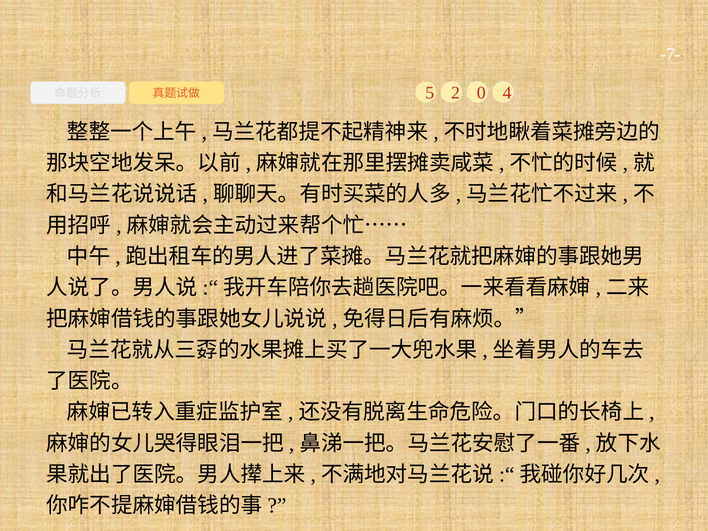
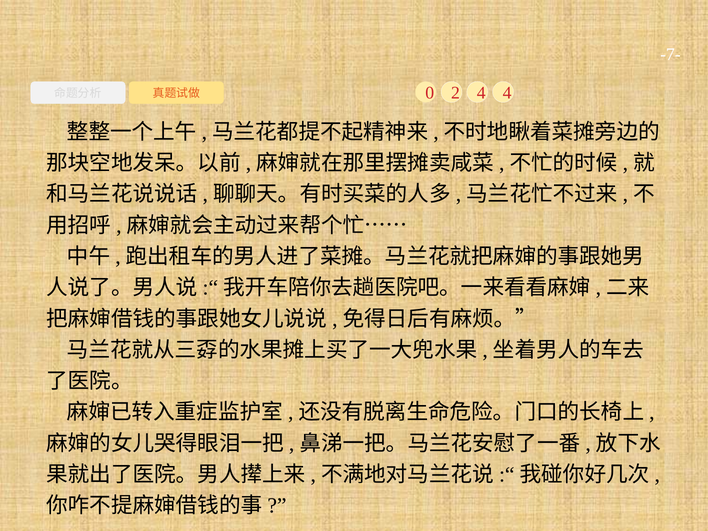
5: 5 -> 0 (430, 93)
2 0: 0 -> 4 (481, 93)
